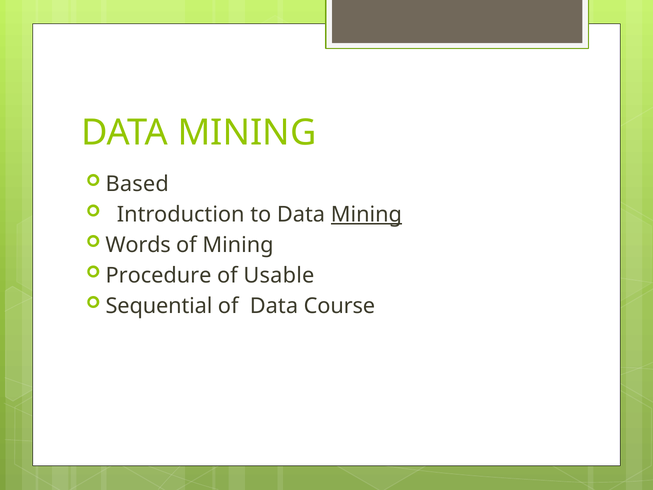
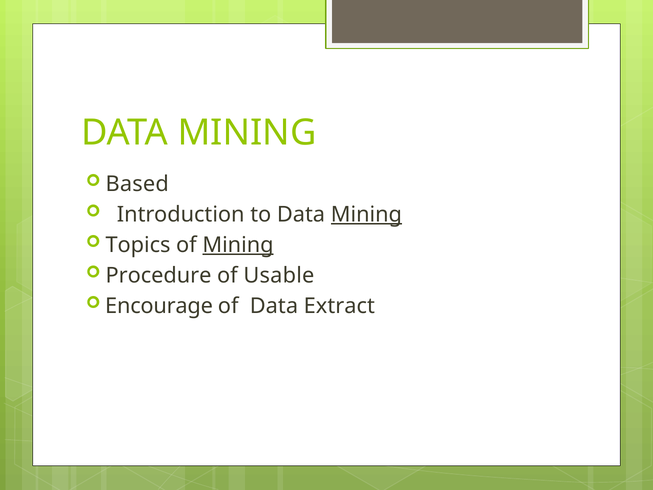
Words: Words -> Topics (138, 245)
Mining underline: none -> present (238, 245)
Sequential: Sequential -> Encourage (159, 306)
Course: Course -> Extract (339, 306)
